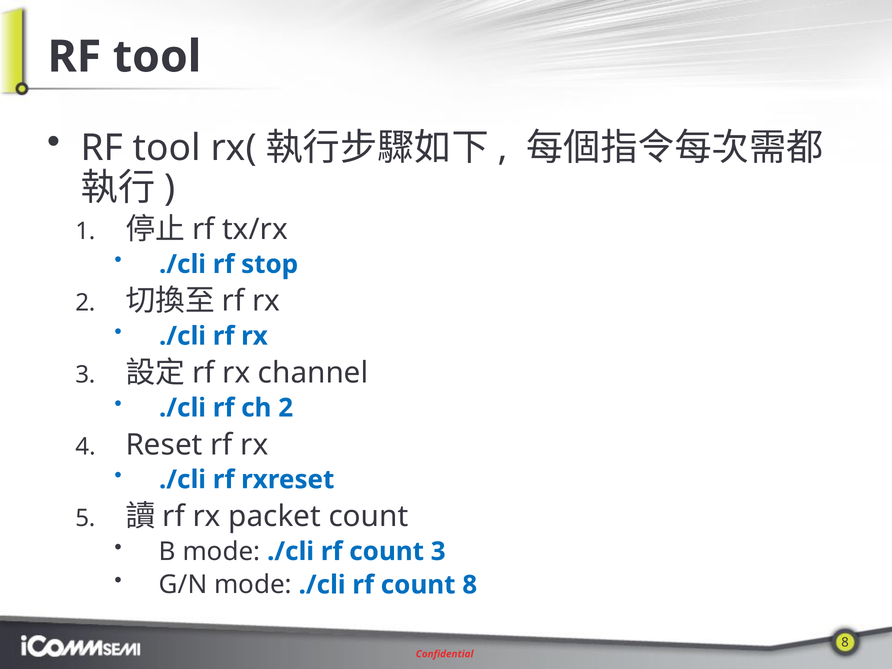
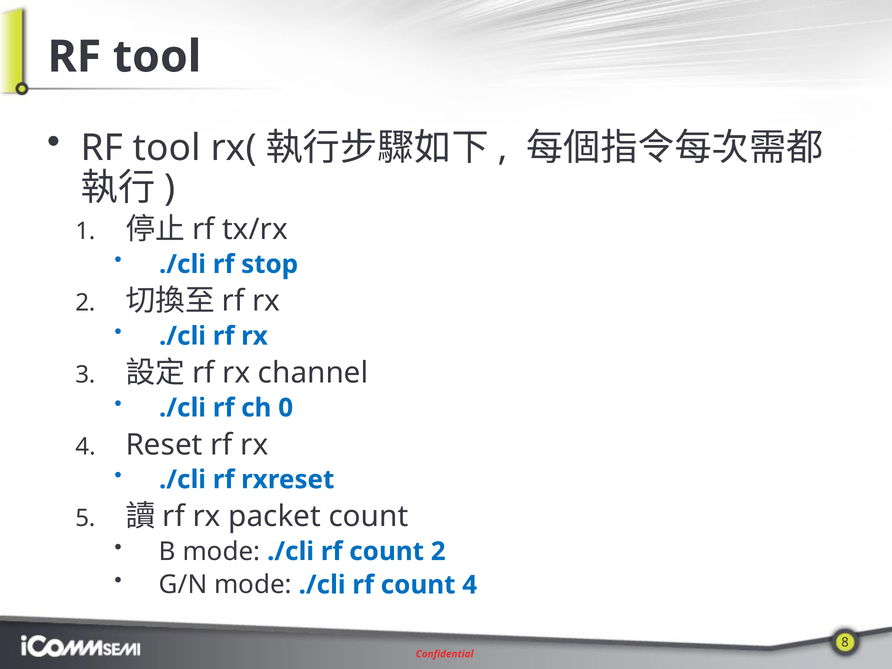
ch 2: 2 -> 0 (286, 408)
count 3: 3 -> 2 (438, 551)
count 8: 8 -> 4 (470, 585)
